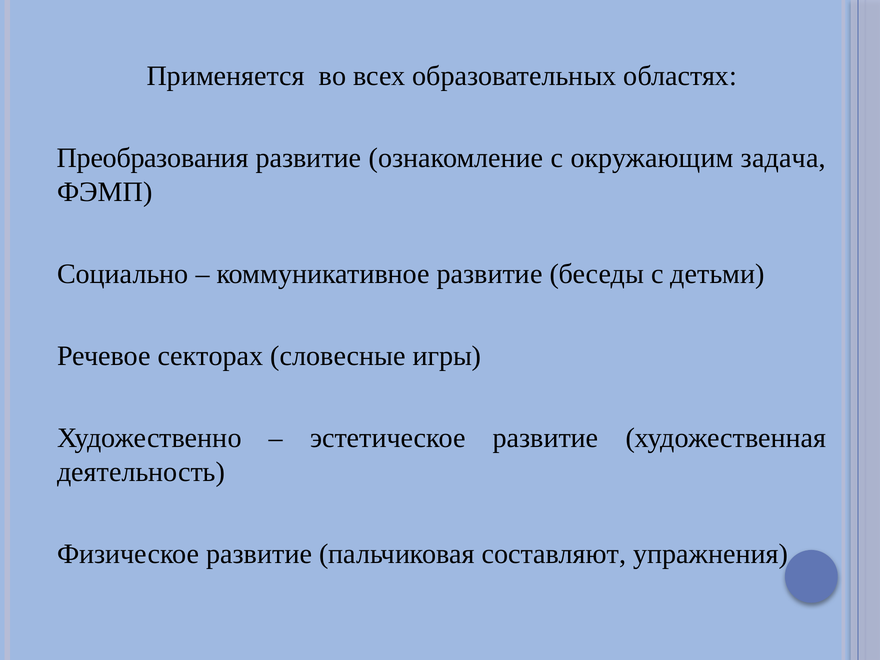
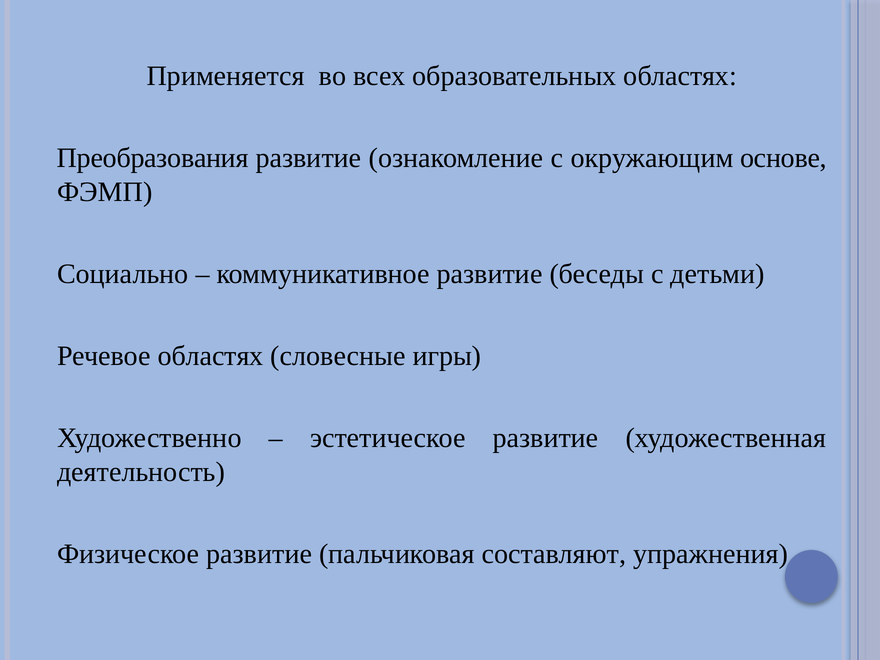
задача: задача -> основе (784, 158)
Речевое секторах: секторах -> областях (211, 356)
